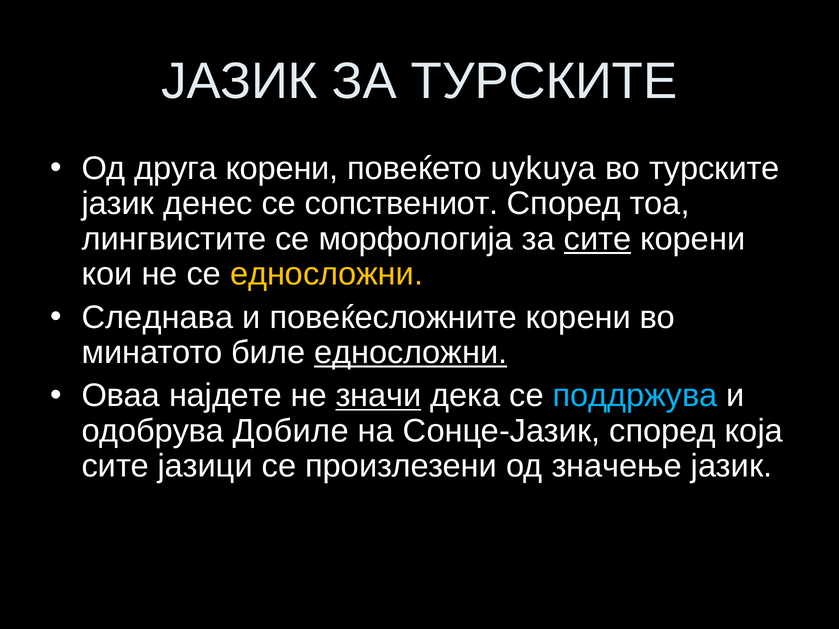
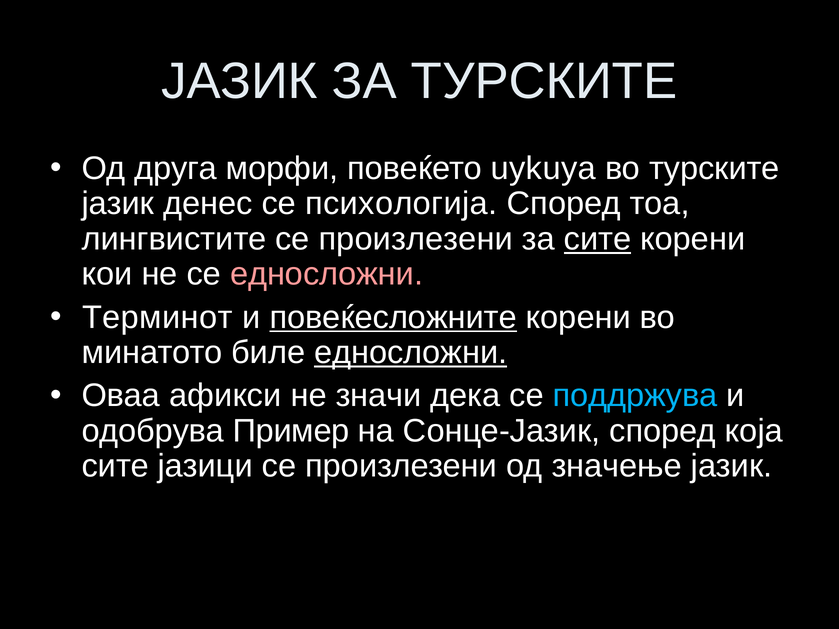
друга корени: корени -> морфи (282, 168)
сопствениот: сопствениот -> психологија (401, 204)
лингвистите се морфологија: морфологија -> произлезени (416, 239)
едносложни colour: yellow -> pink (327, 274)
Следнава: Следнава -> Терминот (157, 317)
повеќесложните underline: none -> present (393, 317)
најдете: најдете -> афикси (225, 396)
значи underline: present -> none (379, 396)
Добиле: Добиле -> Пример (291, 431)
